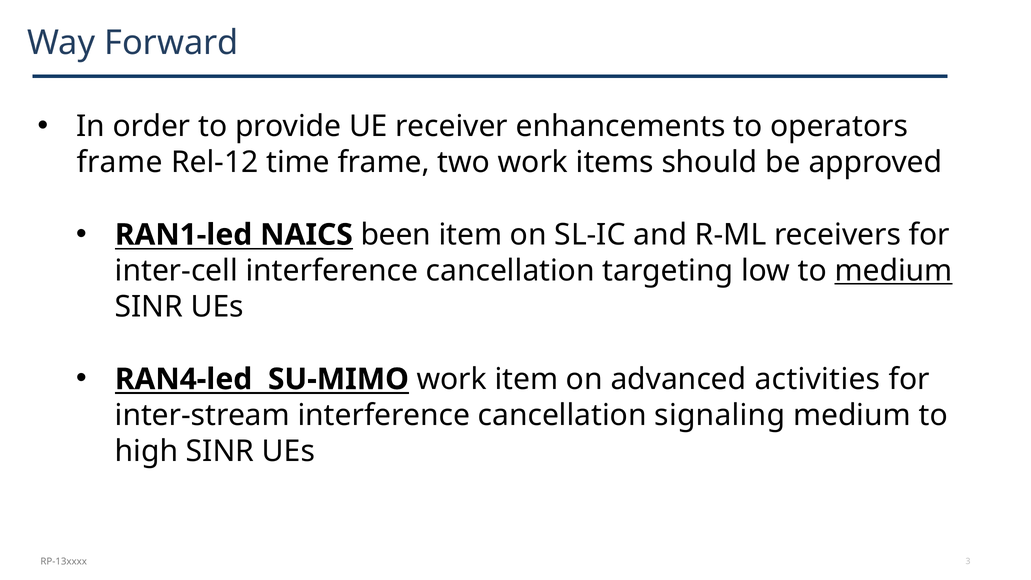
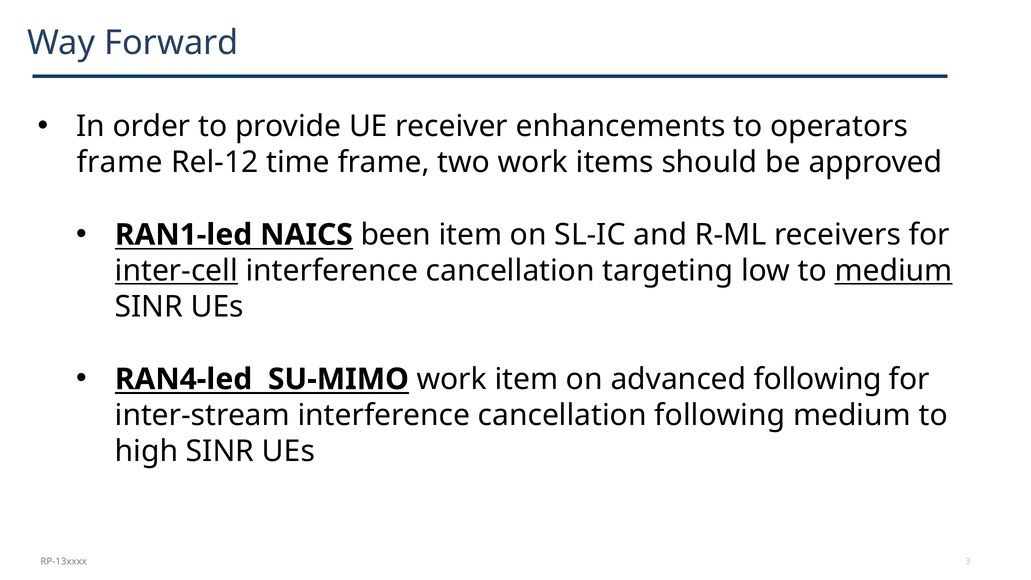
inter-cell underline: none -> present (176, 271)
advanced activities: activities -> following (818, 379)
cancellation signaling: signaling -> following (720, 415)
